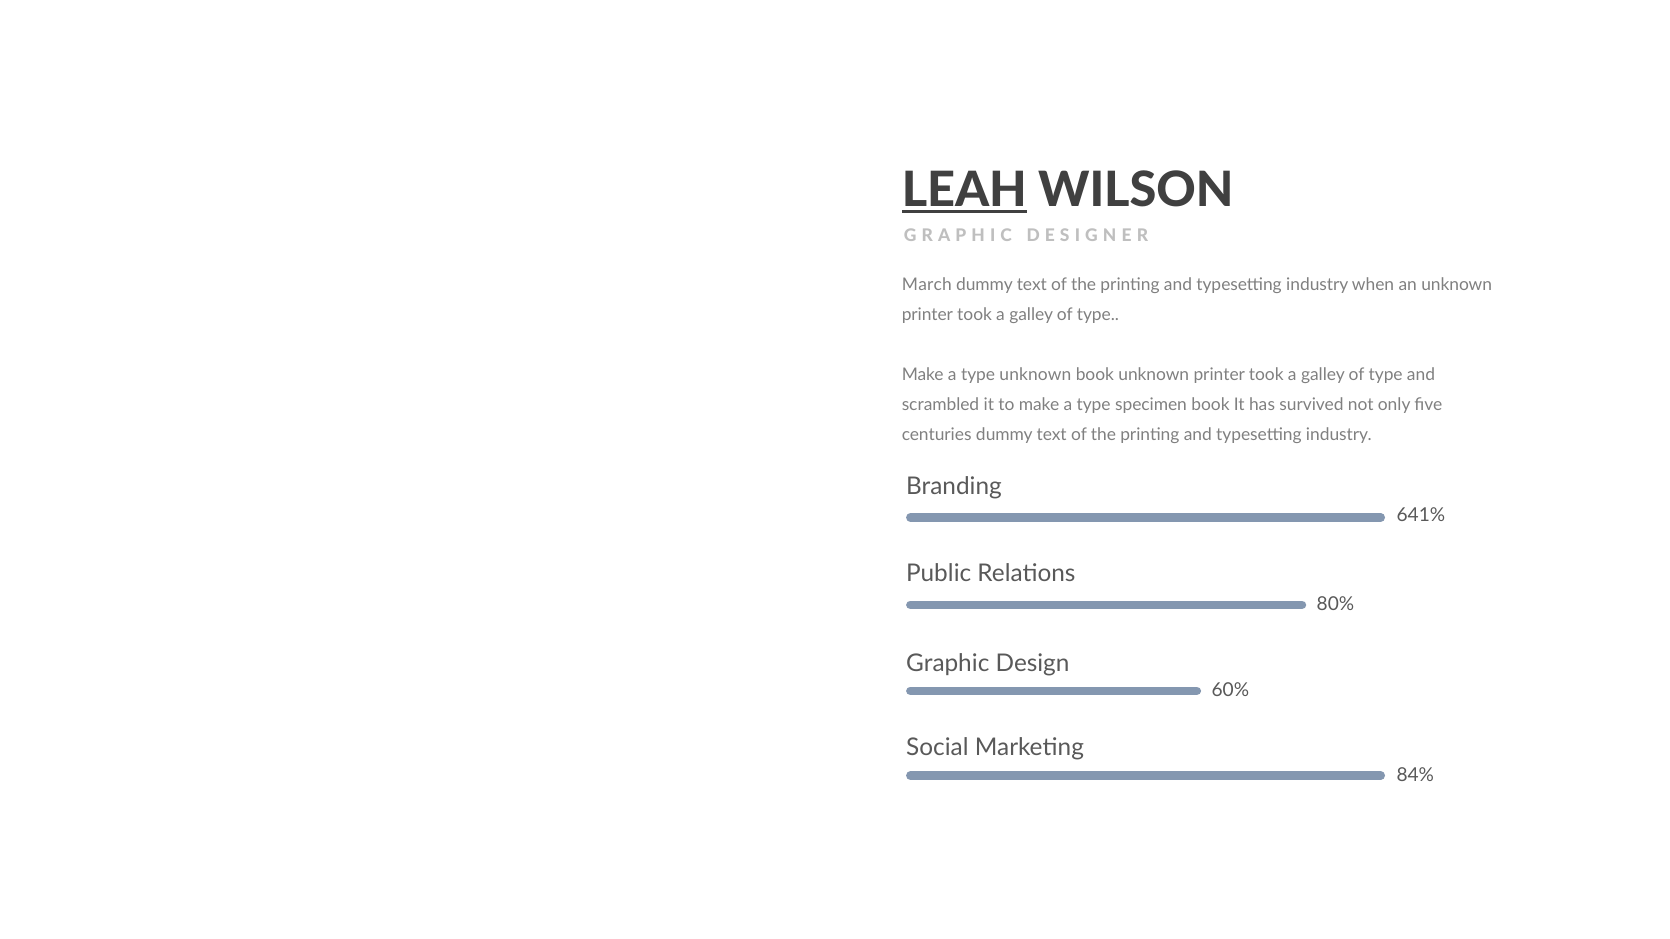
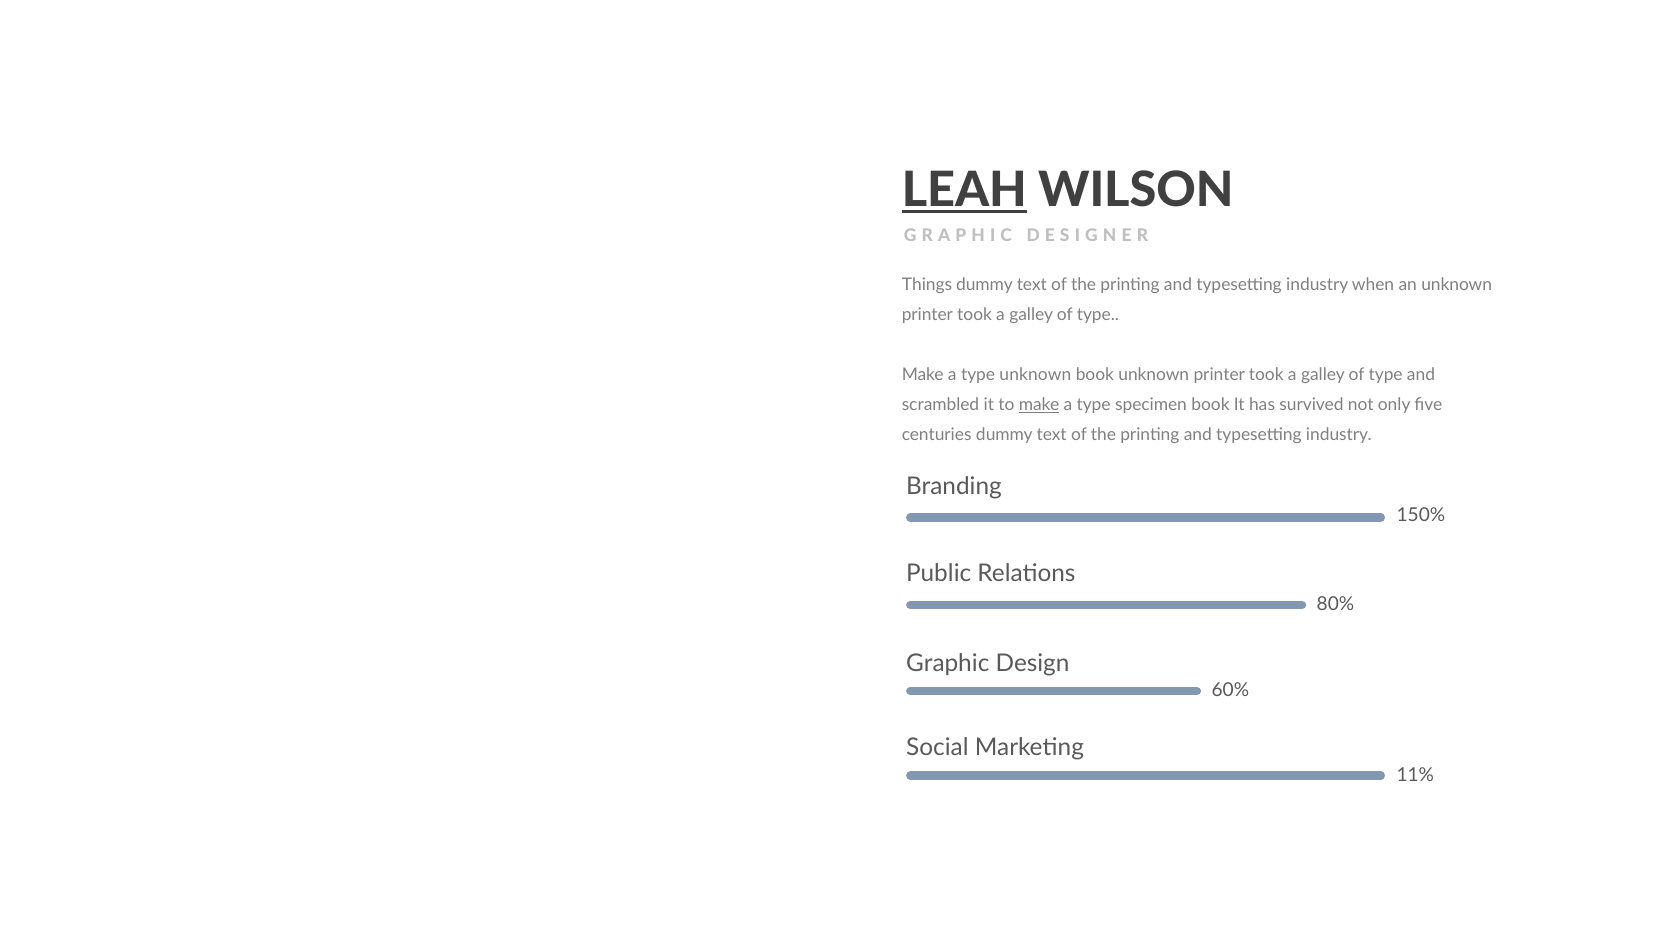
March: March -> Things (927, 285)
make underline: none -> present (1039, 405)
641%: 641% -> 150% (1421, 516)
84%: 84% -> 11% (1415, 776)
